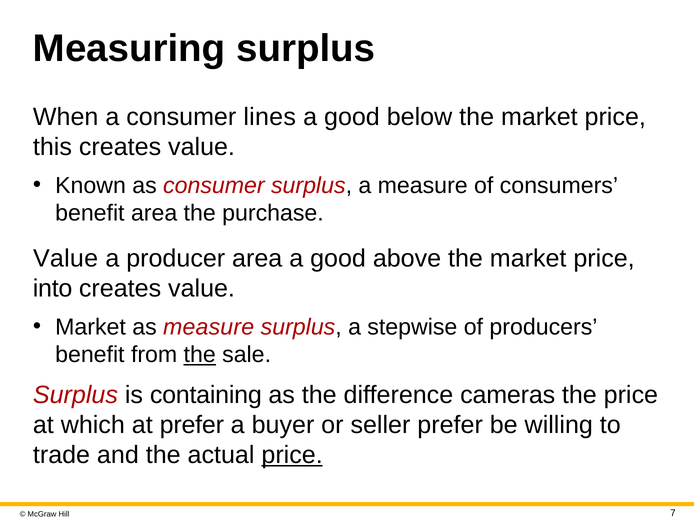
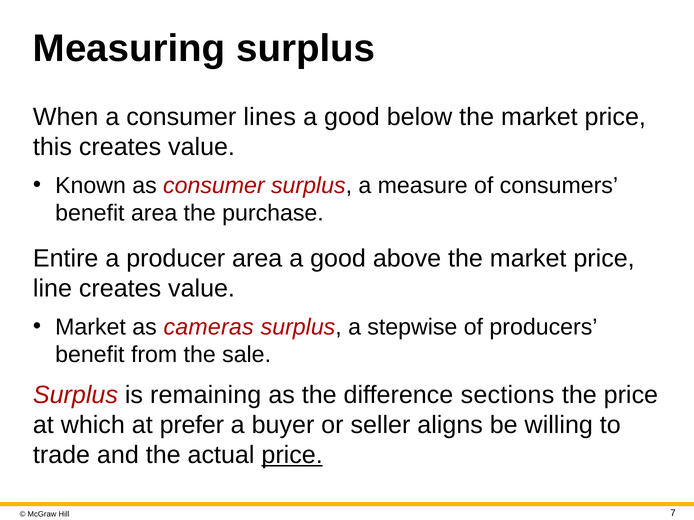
Value: Value -> Entire (66, 259)
into: into -> line (52, 289)
as measure: measure -> cameras (209, 327)
the underline: present -> none (200, 355)
containing: containing -> remaining (206, 395)
cameras: cameras -> sections (507, 395)
seller prefer: prefer -> aligns (450, 425)
